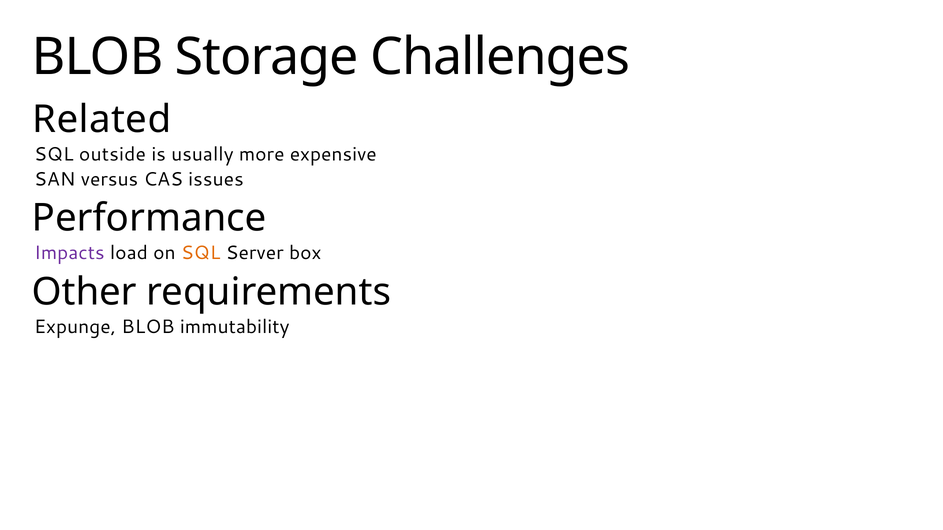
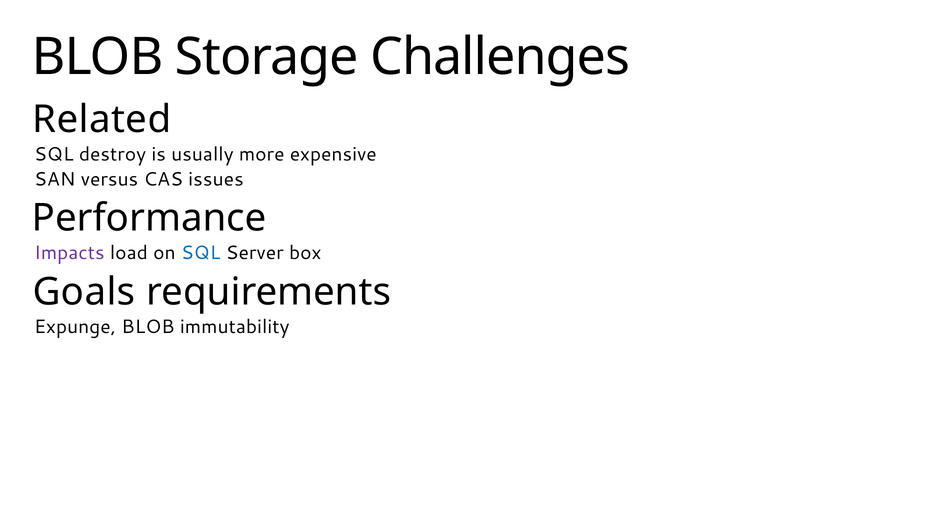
outside: outside -> destroy (113, 155)
SQL colour: orange -> blue (201, 253)
Other: Other -> Goals (84, 292)
